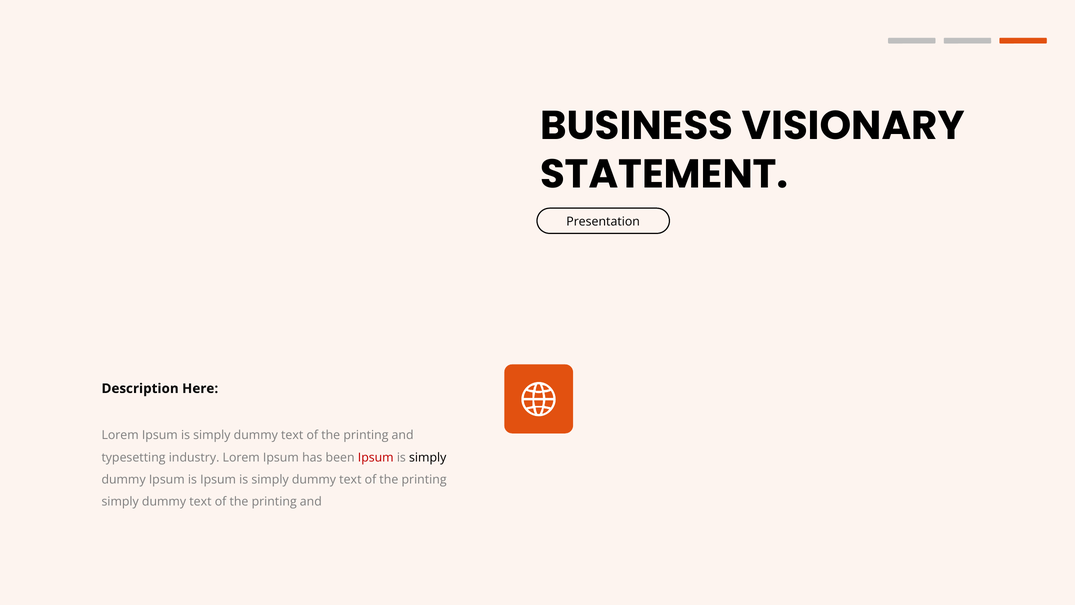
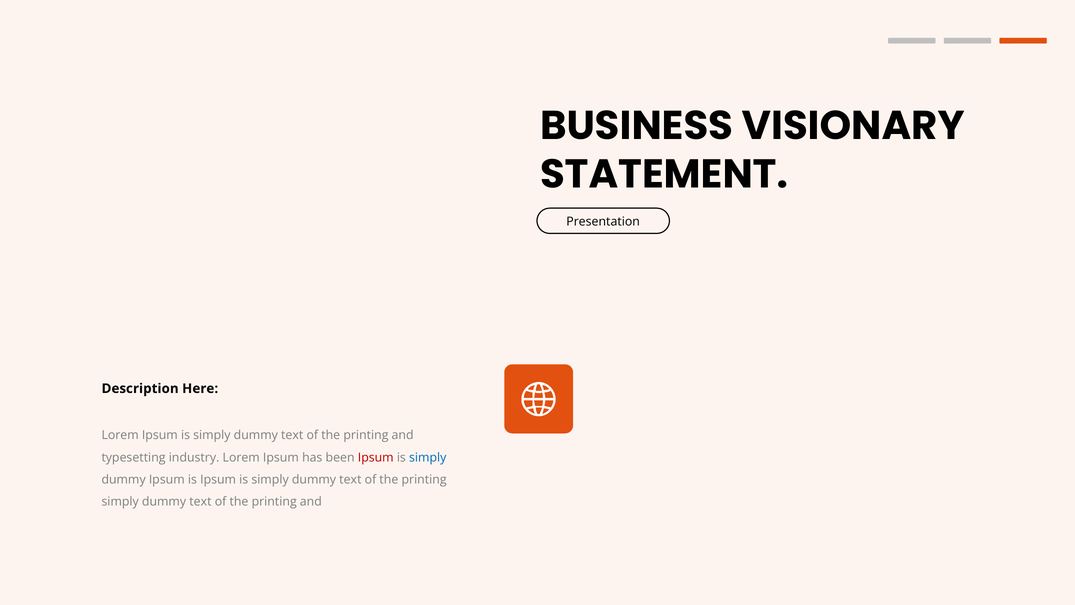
simply colour: black -> blue (428, 457)
